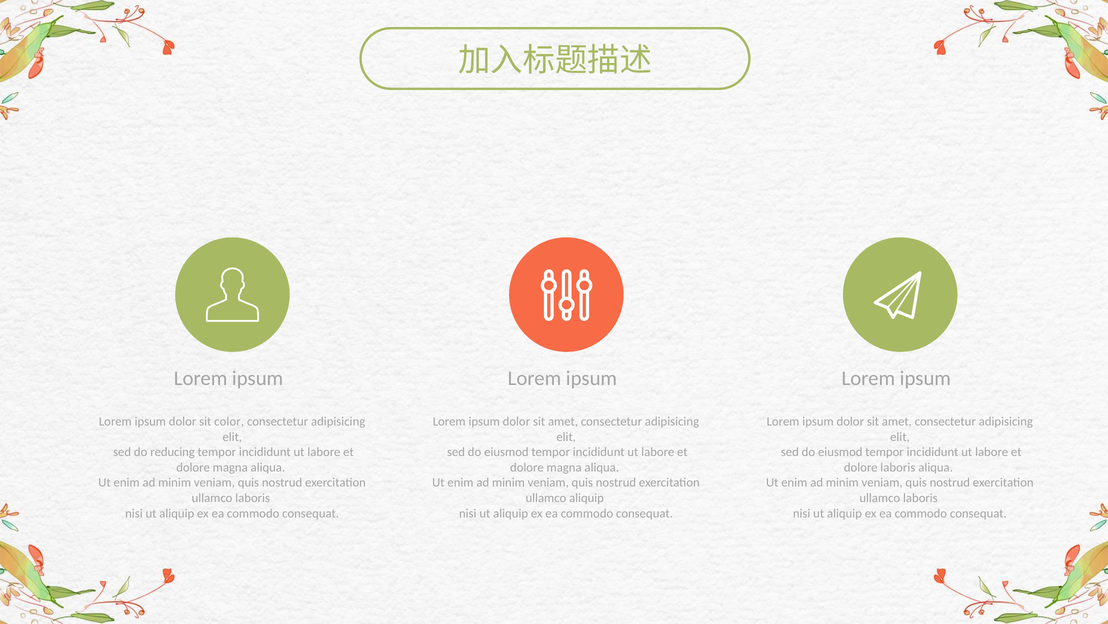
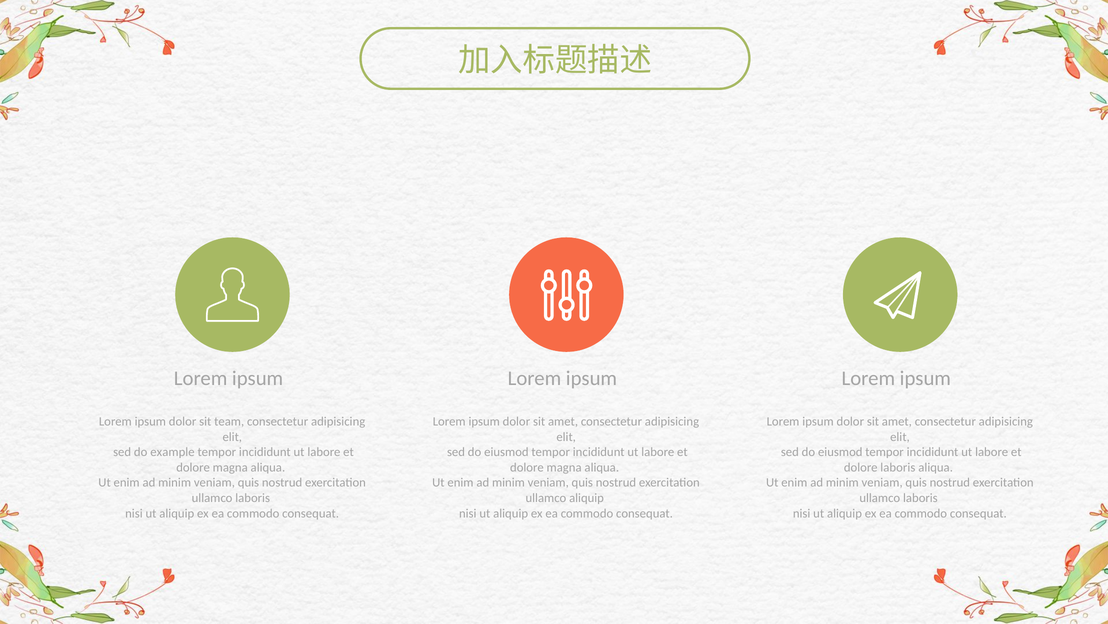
color: color -> team (229, 421)
reducing: reducing -> example (172, 452)
